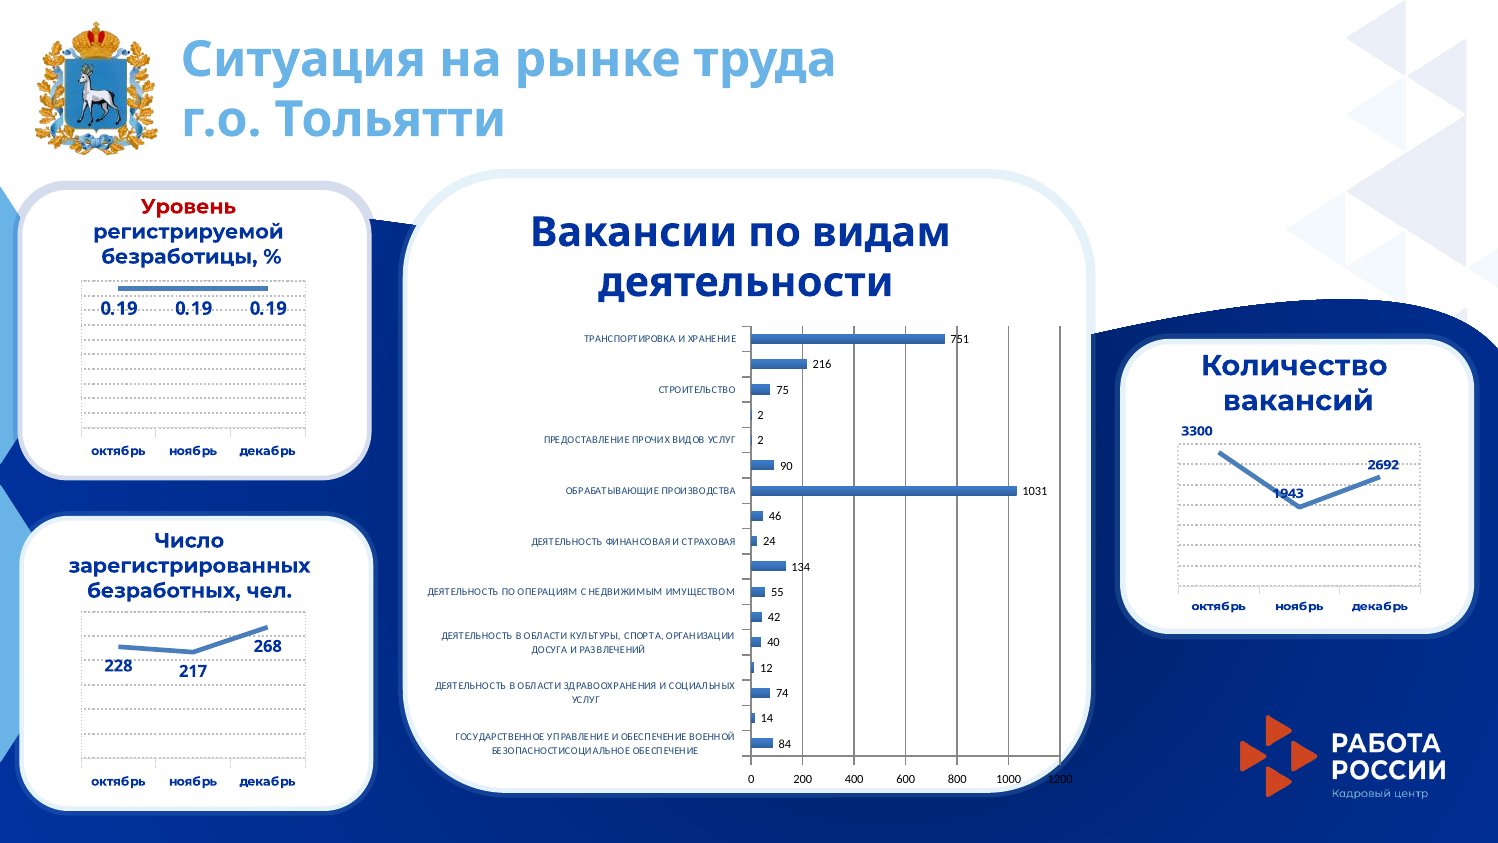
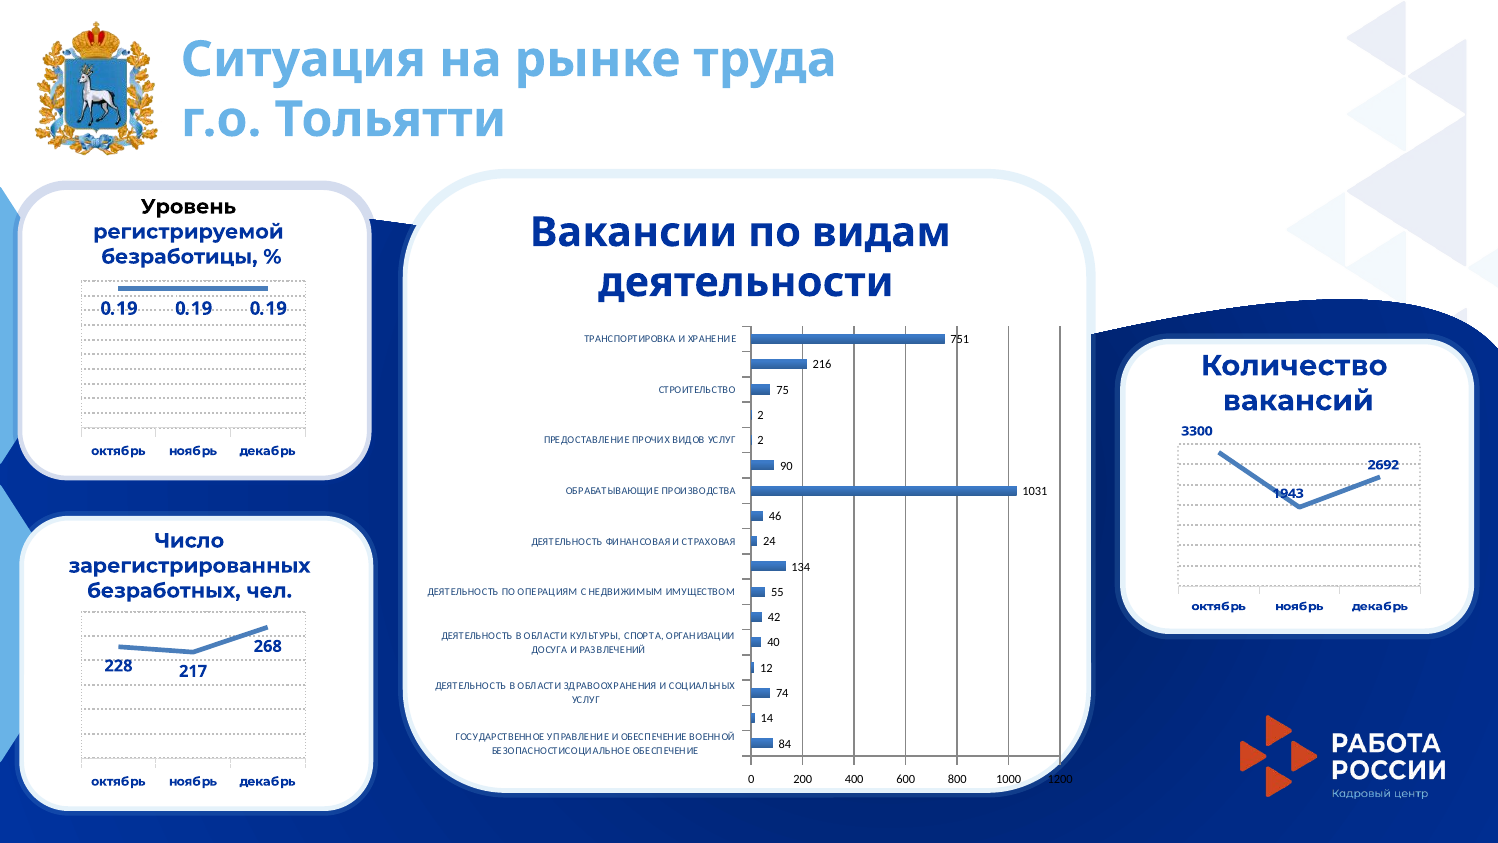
Уровень colour: red -> black (188, 207)
